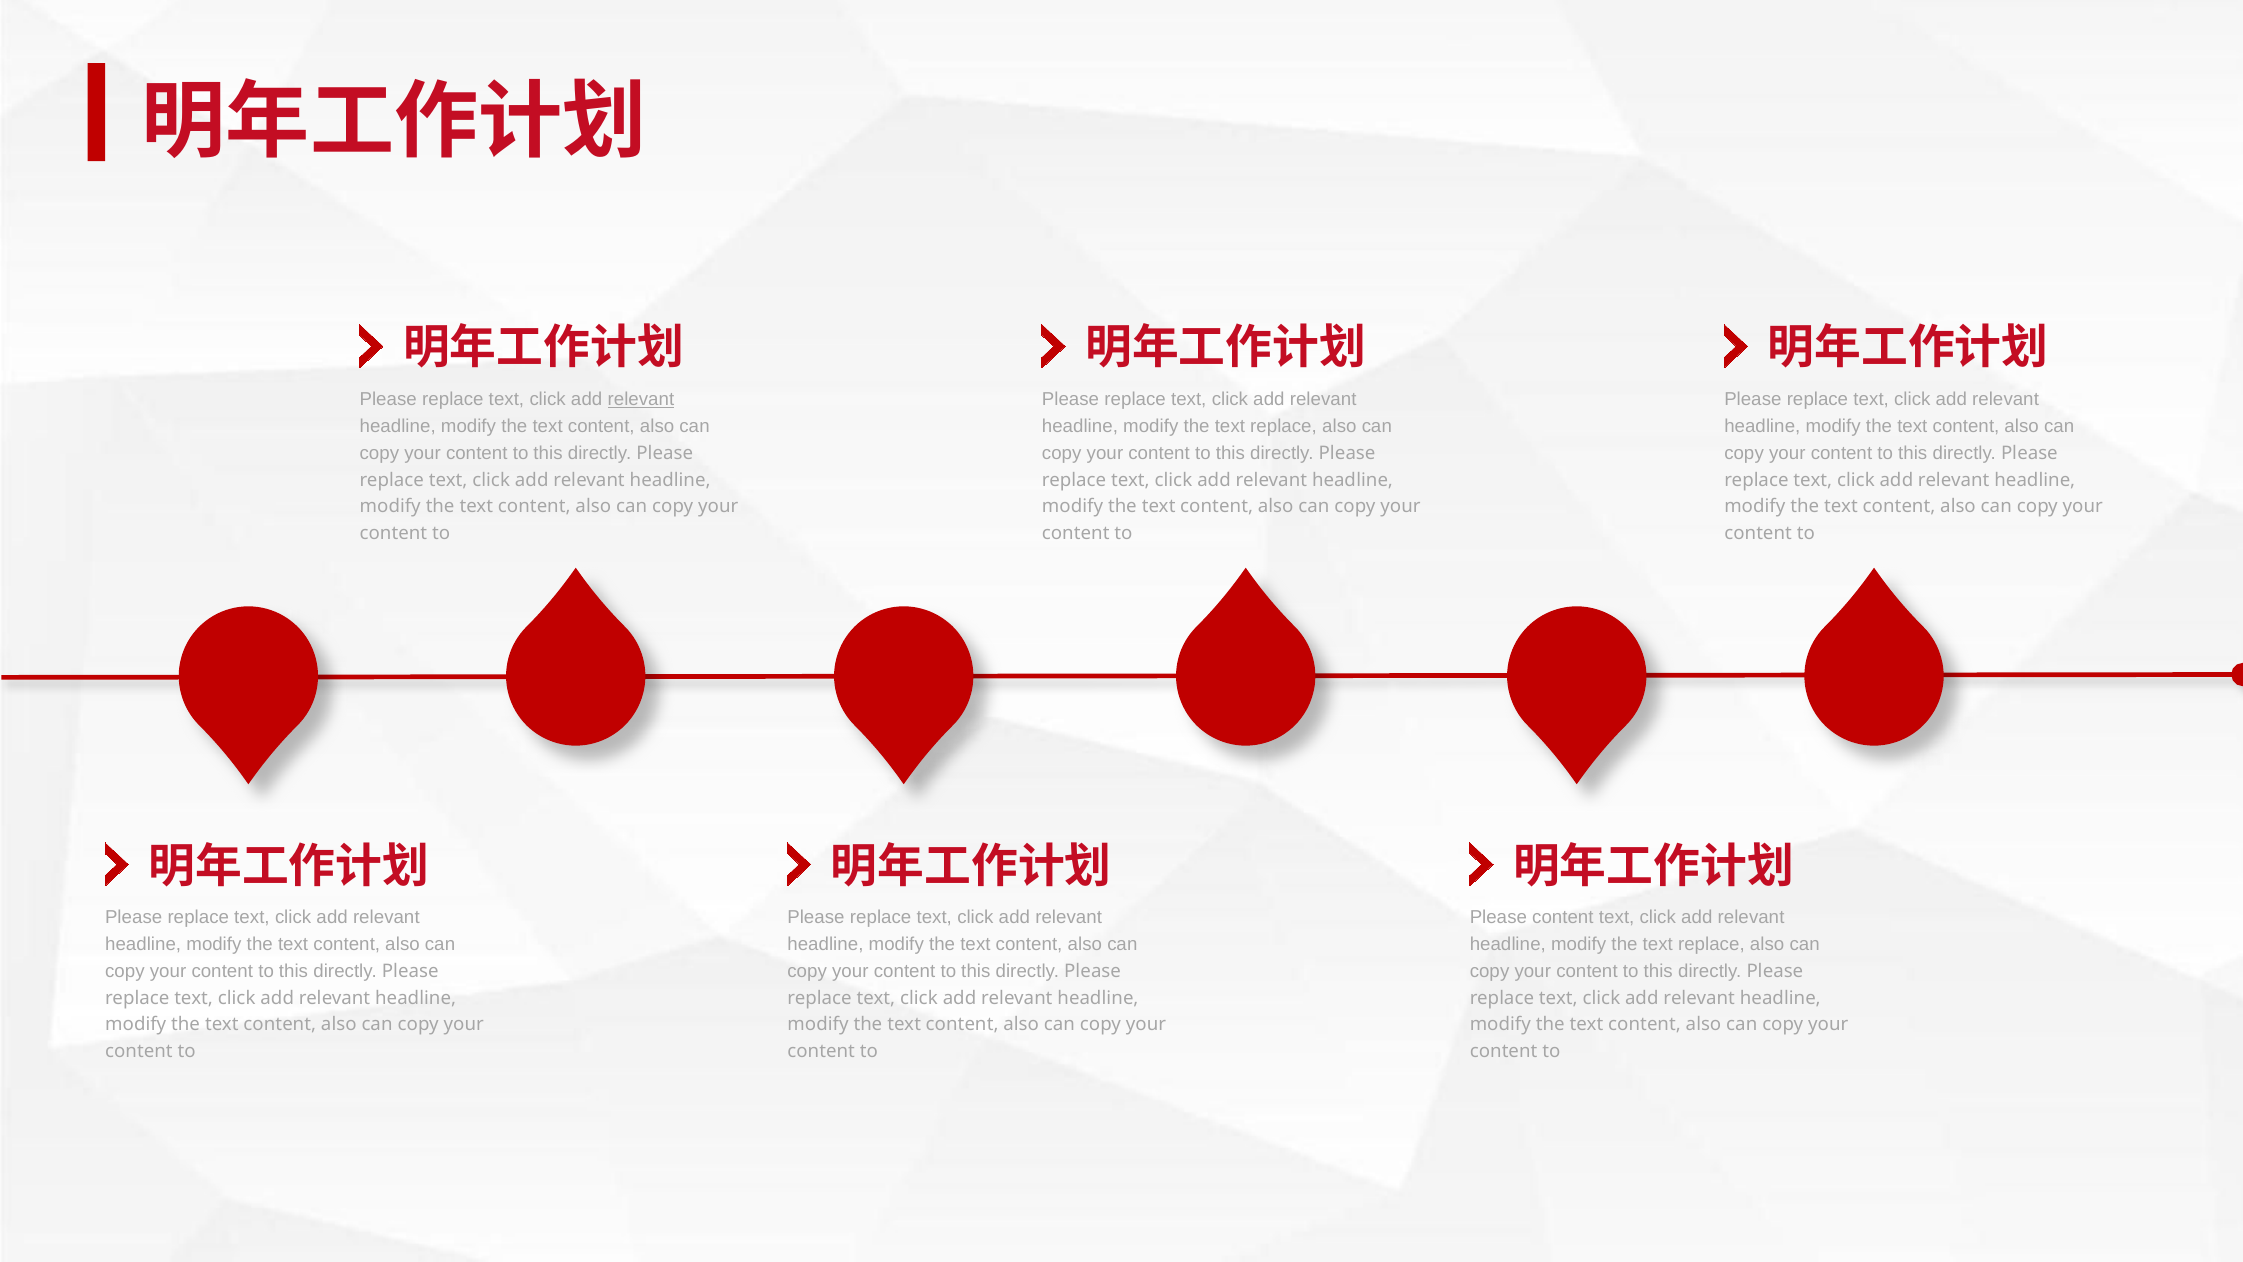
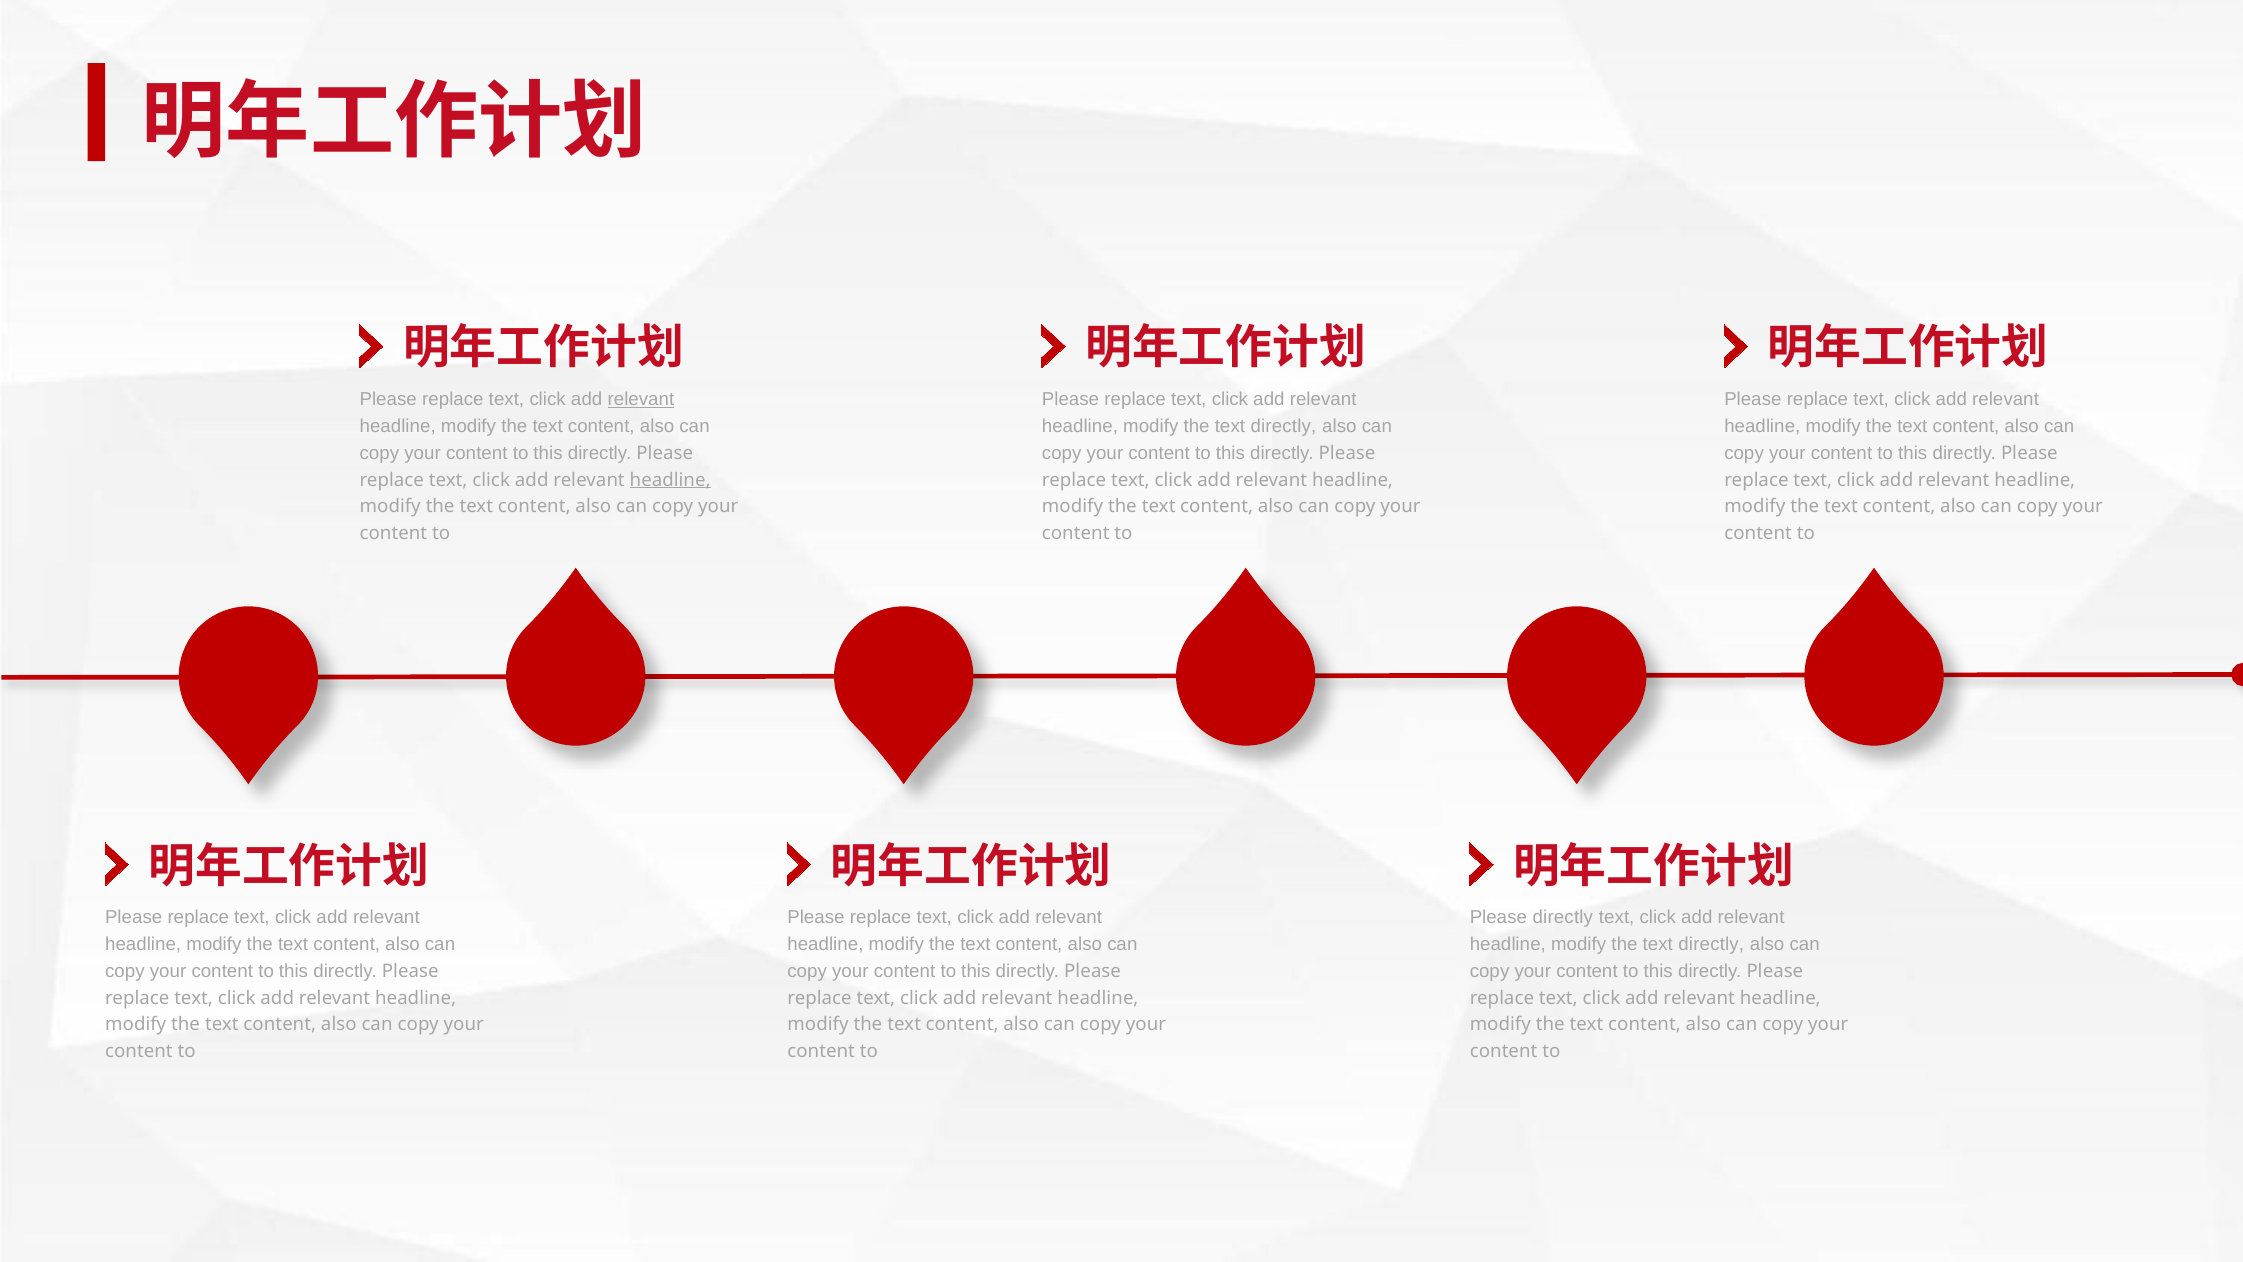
replace: replace -> directly (1283, 426)
headline underline: none -> present (670, 480)
Please content: content -> directly (1563, 917)
replace: replace -> directly (1711, 944)
